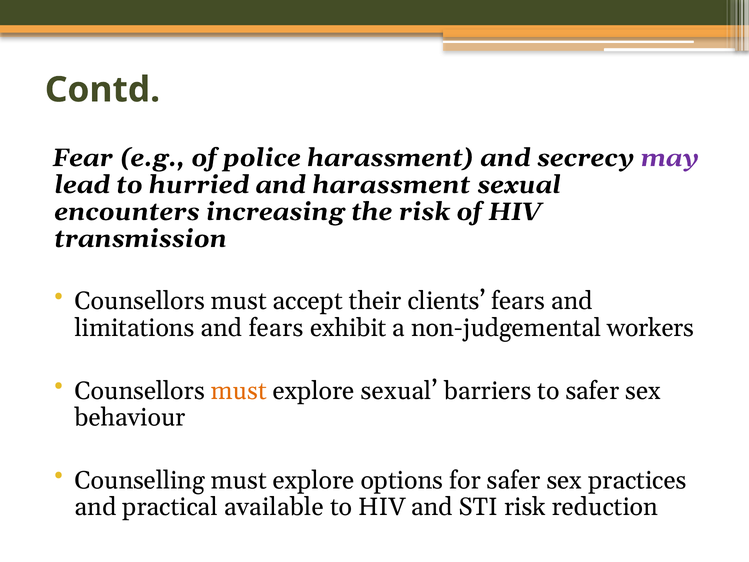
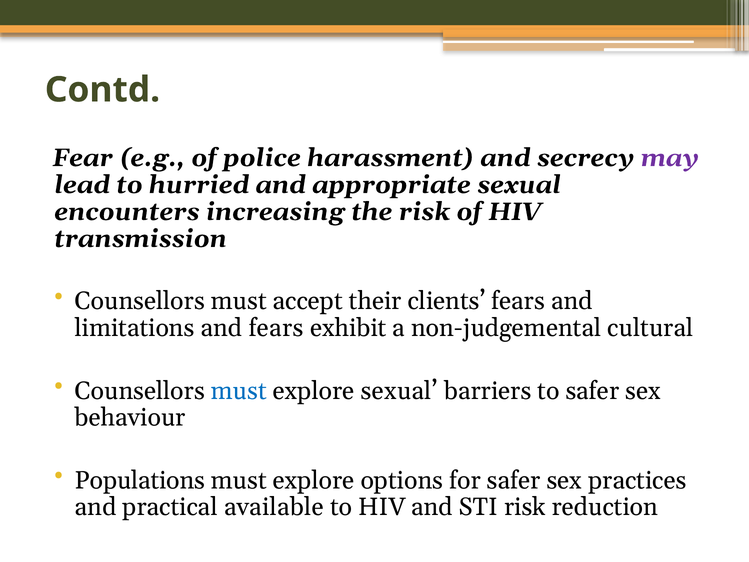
and harassment: harassment -> appropriate (391, 185)
workers: workers -> cultural (650, 328)
must colour: orange -> blue (239, 391)
Counselling: Counselling -> Populations (140, 480)
